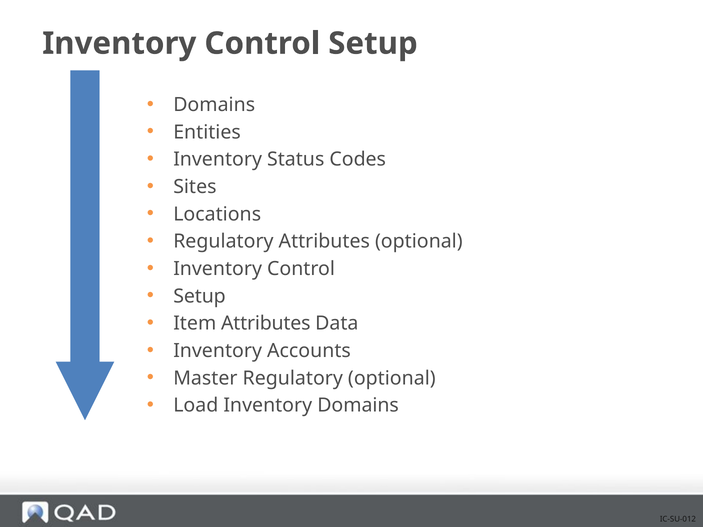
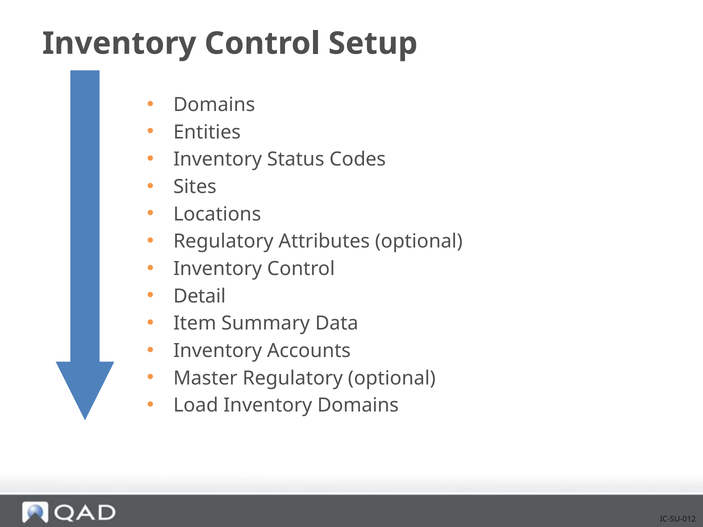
Setup: Setup -> Detail (200, 296)
Item Attributes: Attributes -> Summary (266, 324)
